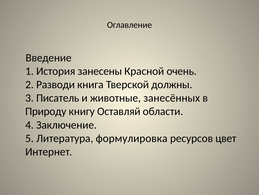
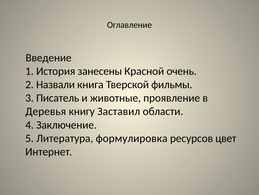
Разводи: Разводи -> Назвали (56, 84)
должны: должны -> фильмы (172, 84)
занесённых: занесённых -> проявление (172, 98)
Природу: Природу -> Деревья (46, 111)
Оставляй: Оставляй -> Заставил (119, 111)
